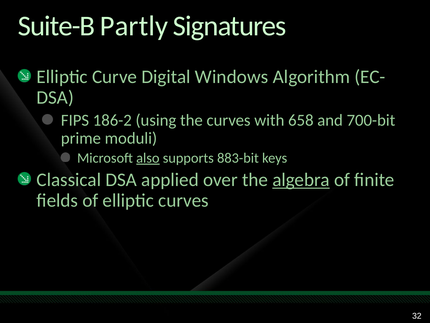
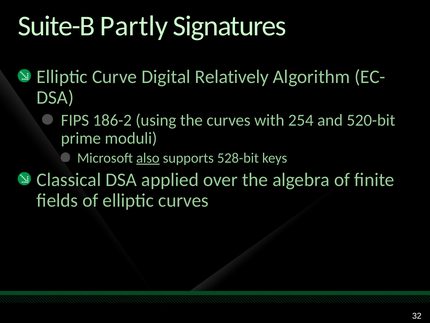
Windows: Windows -> Relatively (232, 77)
658: 658 -> 254 (301, 120)
700-bit: 700-bit -> 520-bit (371, 120)
883-bit: 883-bit -> 528-bit (238, 158)
algebra underline: present -> none (301, 180)
